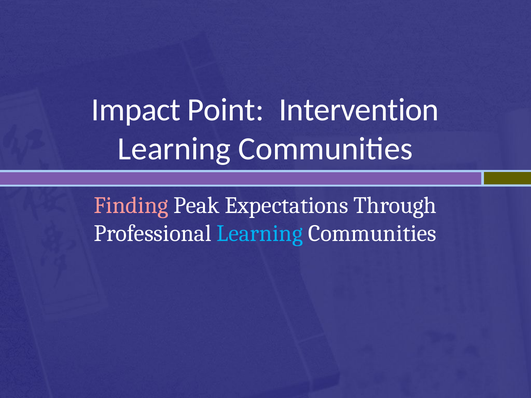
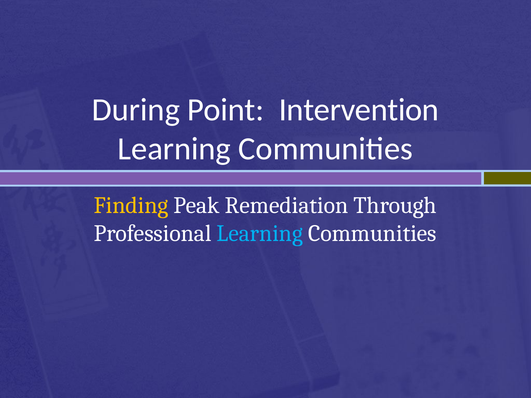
Impact: Impact -> During (136, 110)
Finding colour: pink -> yellow (131, 205)
Expectations: Expectations -> Remediation (287, 205)
